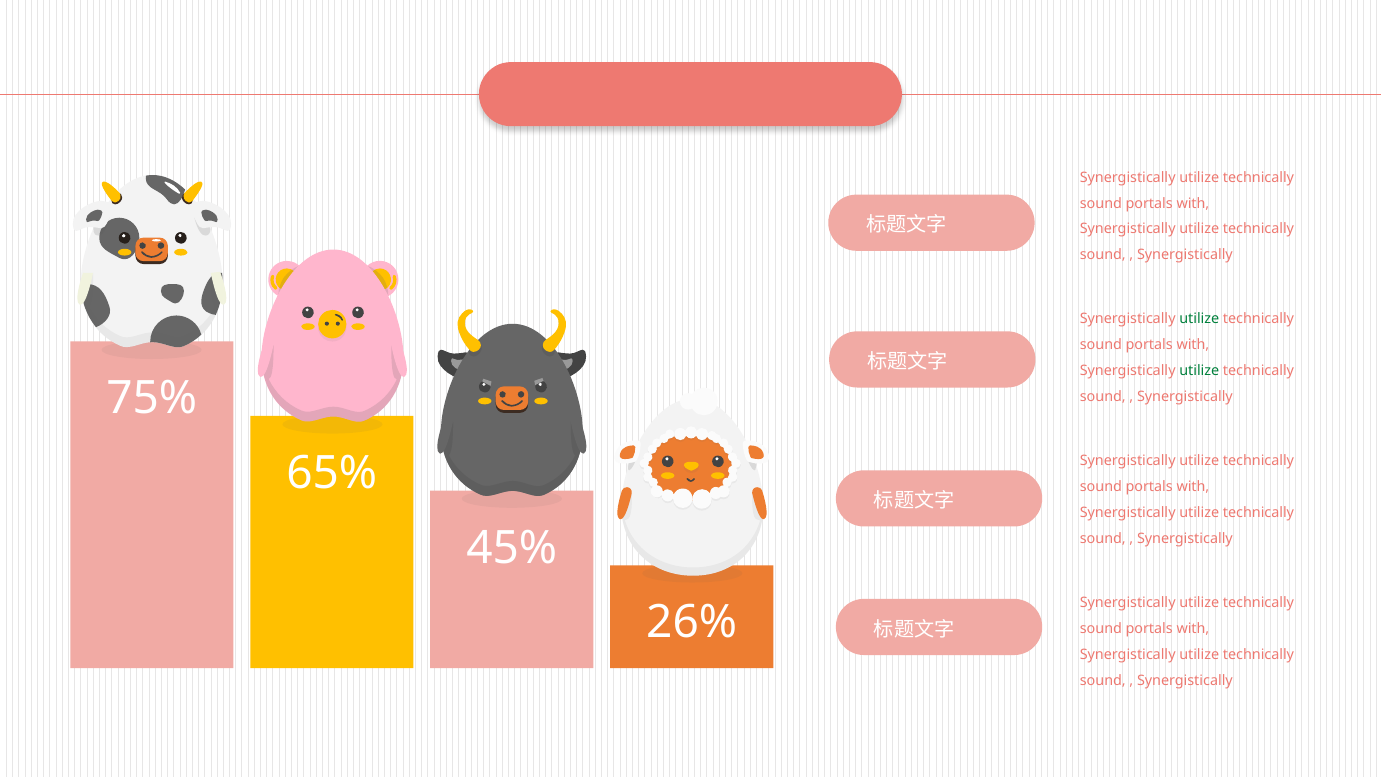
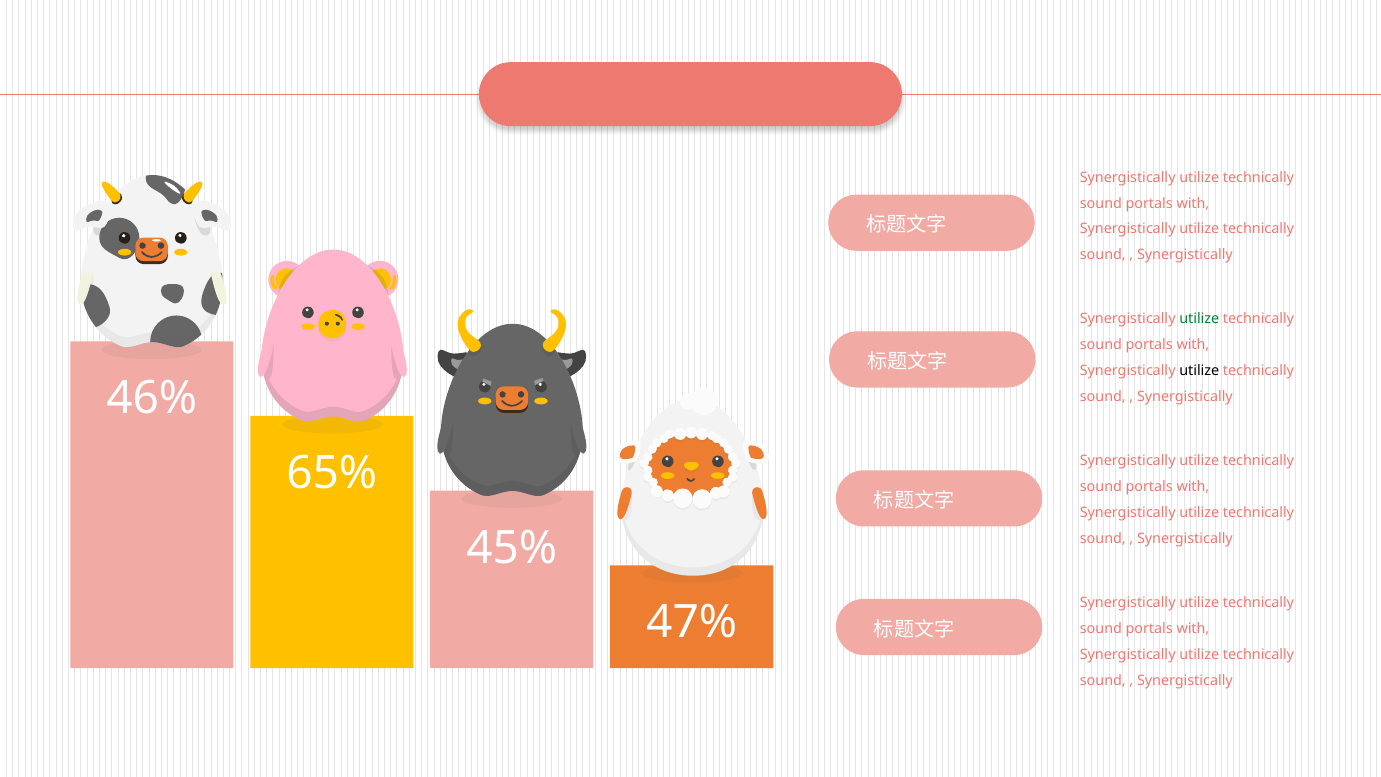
utilize colour: green -> black (1199, 371)
75%: 75% -> 46% (152, 399)
26%: 26% -> 47% (692, 623)
